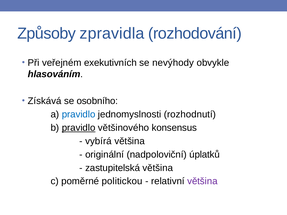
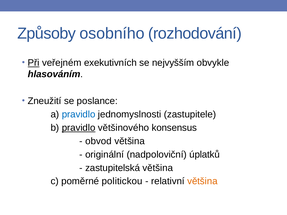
zpravidla: zpravidla -> osobního (112, 33)
Při underline: none -> present (34, 63)
nevýhody: nevýhody -> nejvyšším (173, 63)
Získává: Získává -> Zneužití (45, 101)
osobního: osobního -> poslance (97, 101)
rozhodnutí: rozhodnutí -> zastupitele (190, 115)
vybírá: vybírá -> obvod (98, 141)
většina colour: purple -> orange (202, 181)
